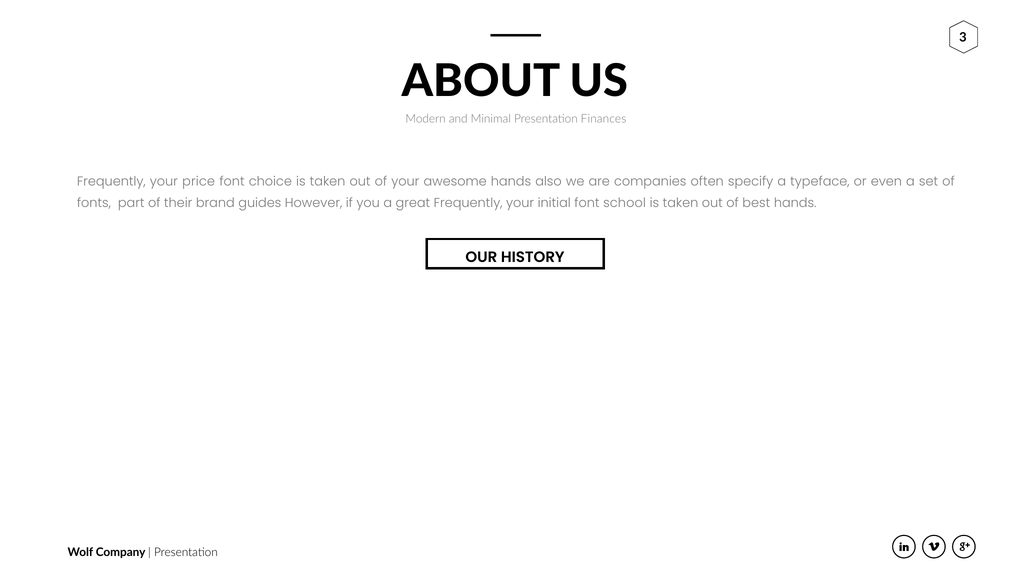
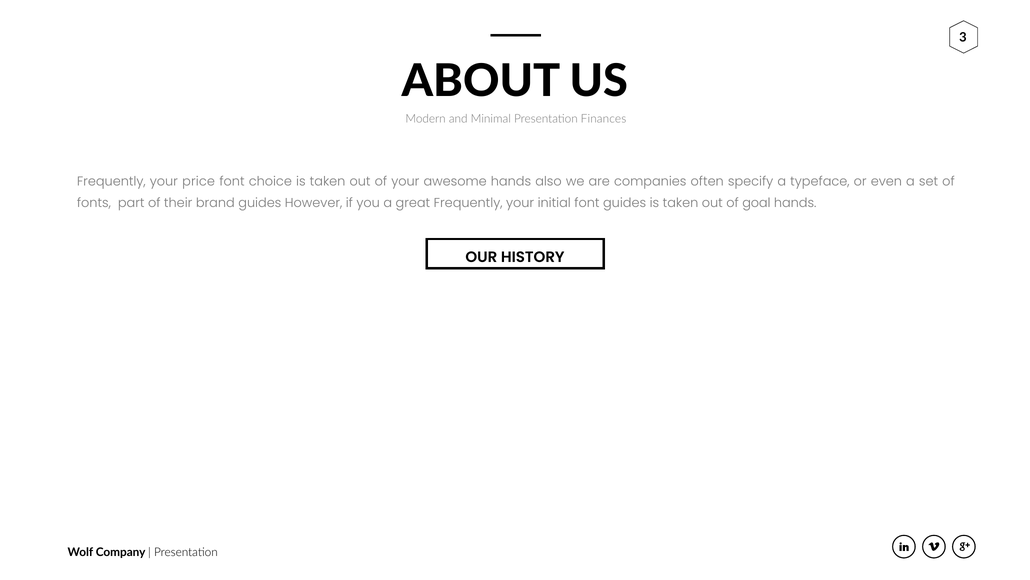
font school: school -> guides (625, 203)
best: best -> goal (756, 203)
